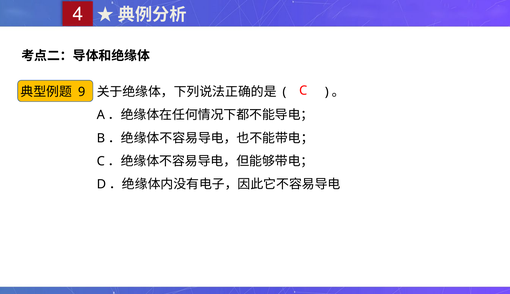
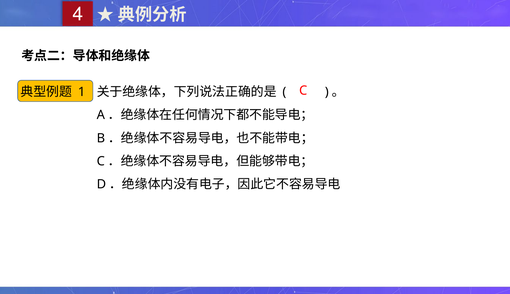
9: 9 -> 1 (82, 92)
